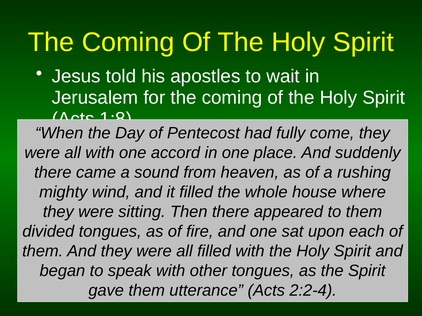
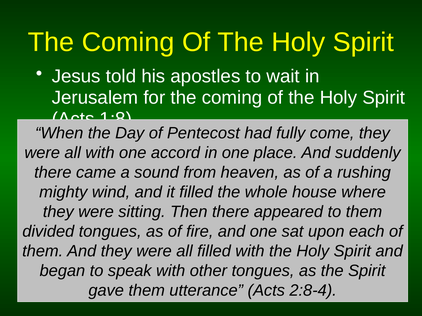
2:2-4: 2:2-4 -> 2:8-4 (313, 291)
